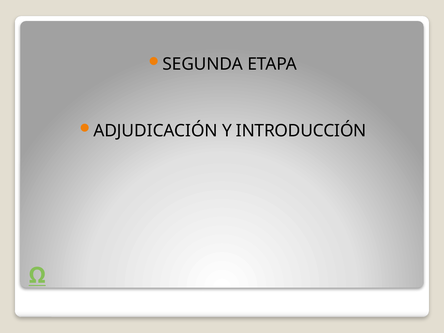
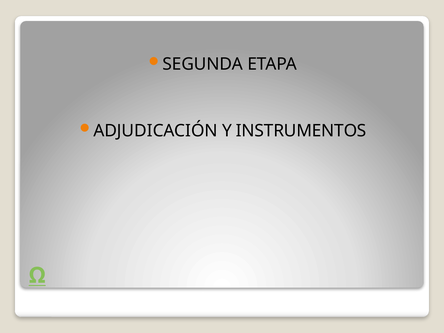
INTRODUCCIÓN: INTRODUCCIÓN -> INSTRUMENTOS (301, 131)
